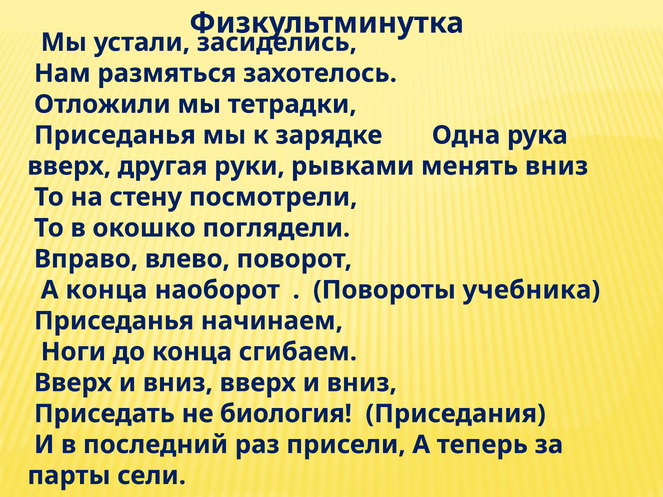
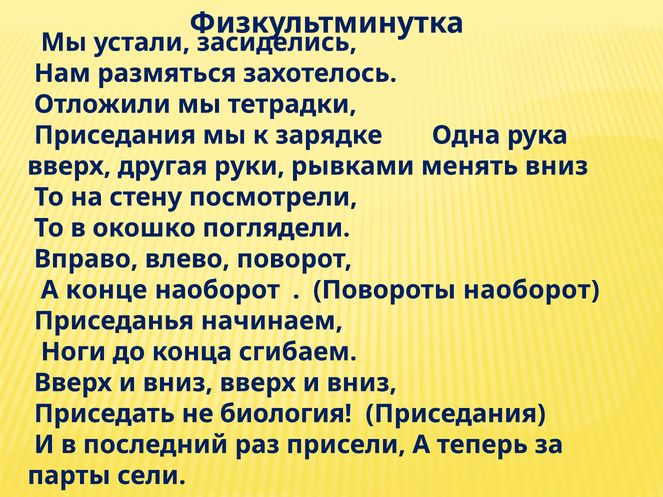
Приседанья: Приседанья -> Приседания (115, 135)
А конца: конца -> конце (106, 290)
Повороты учебника: учебника -> наоборот (531, 290)
